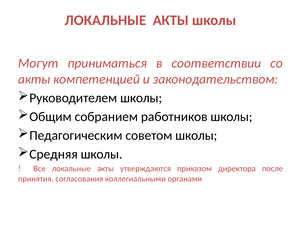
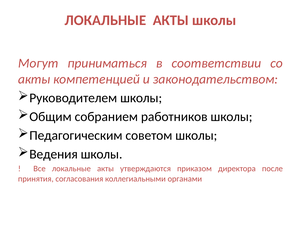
Средняя: Средняя -> Ведения (54, 154)
